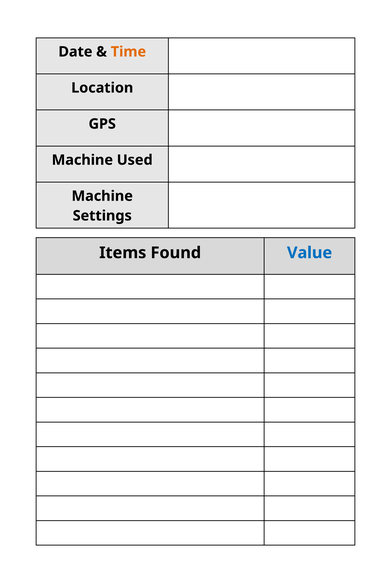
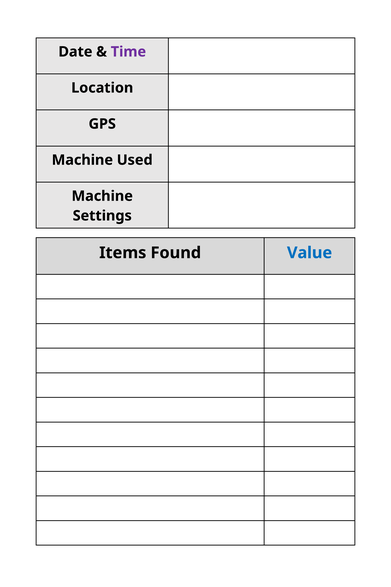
Time colour: orange -> purple (128, 52)
